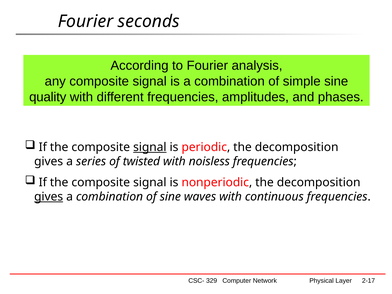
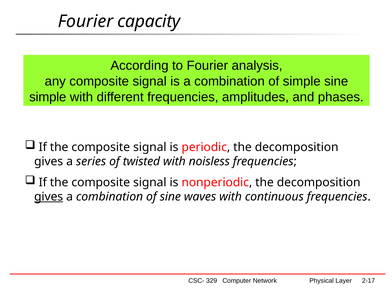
seconds: seconds -> capacity (149, 21)
quality: quality -> simple (48, 97)
signal underline: present -> none (150, 147)
